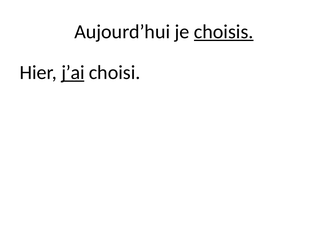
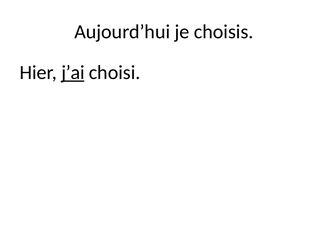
choisis underline: present -> none (224, 32)
